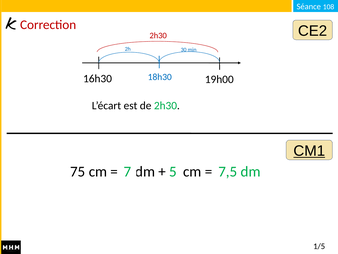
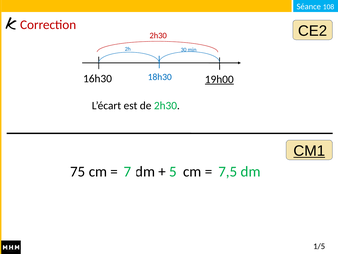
19h00 underline: none -> present (219, 79)
